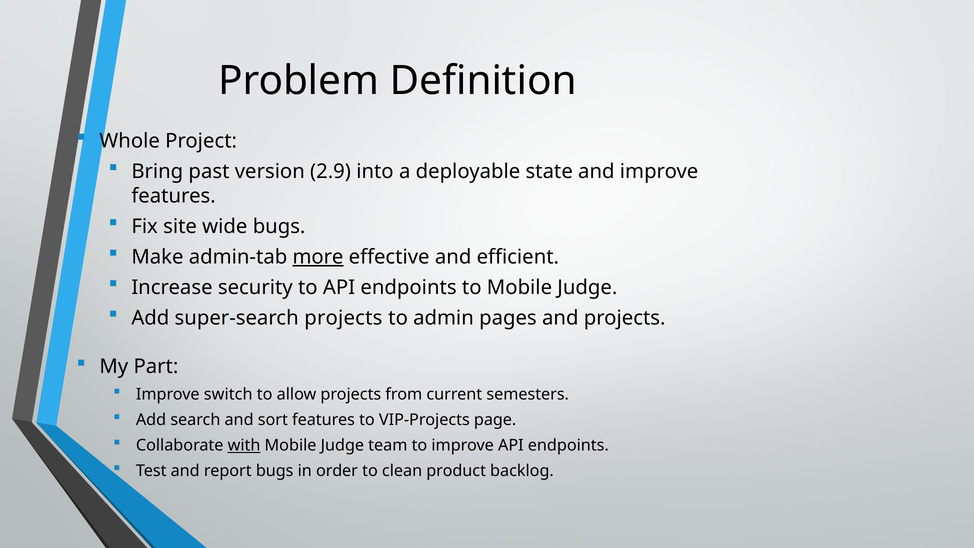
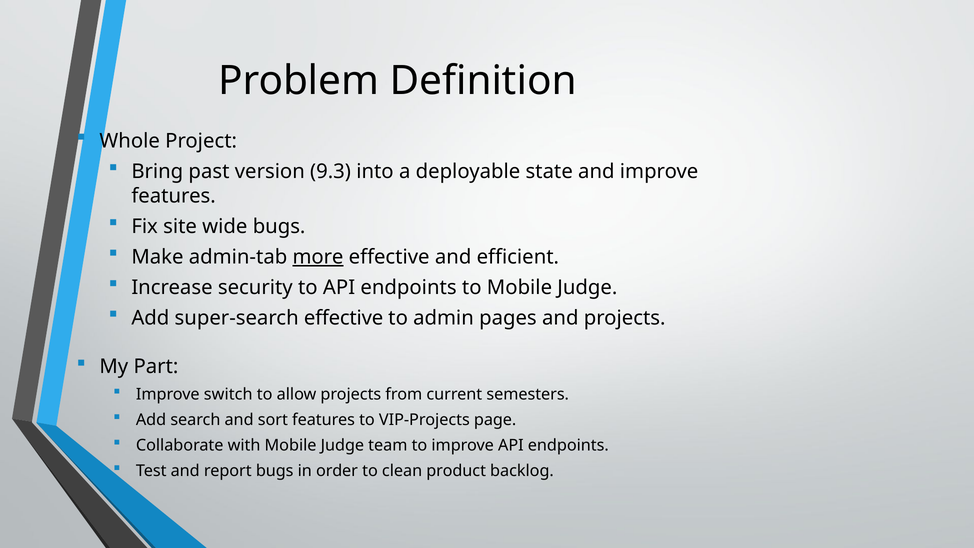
2.9: 2.9 -> 9.3 (330, 172)
super-search projects: projects -> effective (344, 318)
with underline: present -> none (244, 445)
